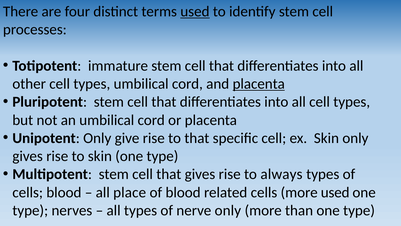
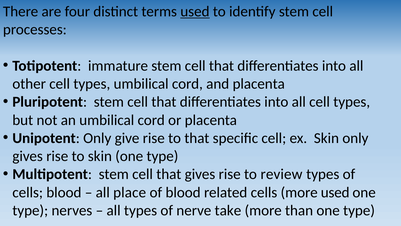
placenta underline: present -> none (259, 84)
always: always -> review (281, 174)
nerve only: only -> take (228, 210)
